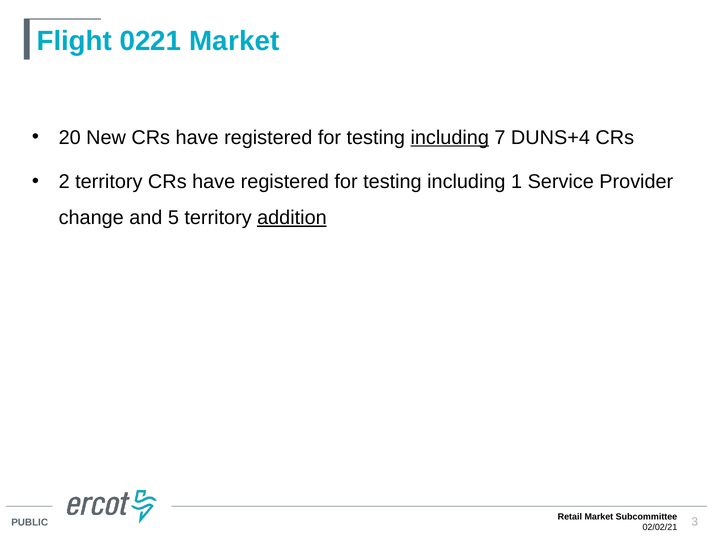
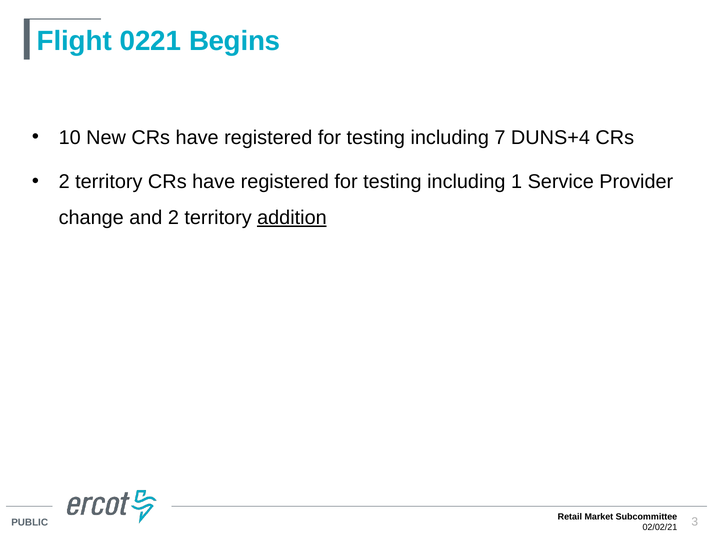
0221 Market: Market -> Begins (235, 41)
20: 20 -> 10 (70, 137)
including underline: present -> none (450, 137)
and 5: 5 -> 2 (173, 217)
